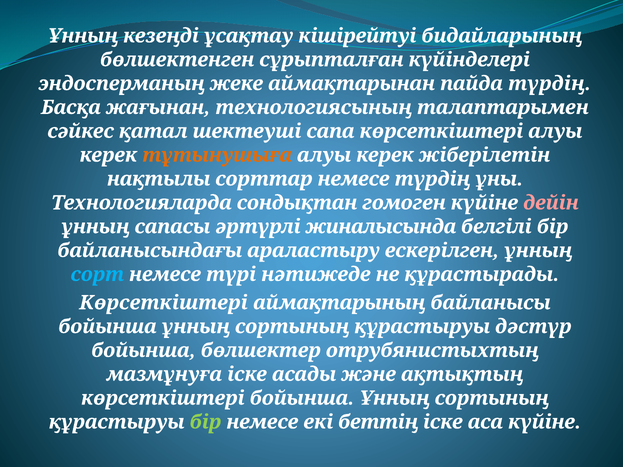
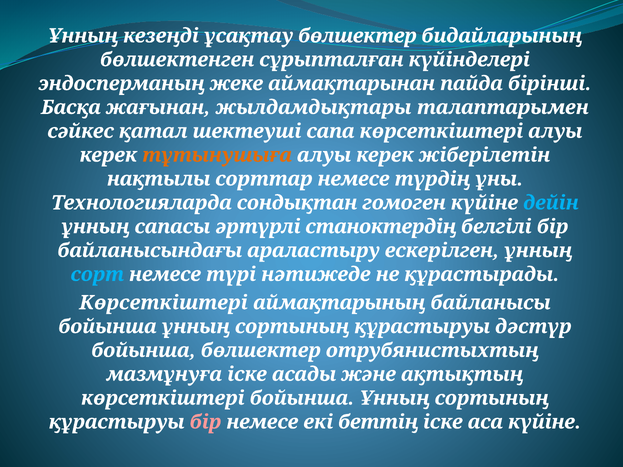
ұсақтау кiшiрейтуi: кiшiрейтуi -> бөлшектер (357, 36)
пайда түрдiң: түрдiң -> бiрiншi (550, 84)
технологиясының: технологиясының -> жылдамдықтары (314, 107)
дейiн colour: pink -> light blue (551, 203)
жиналысында: жиналысында -> станоктердiң (381, 227)
бiр colour: light green -> pink (205, 422)
